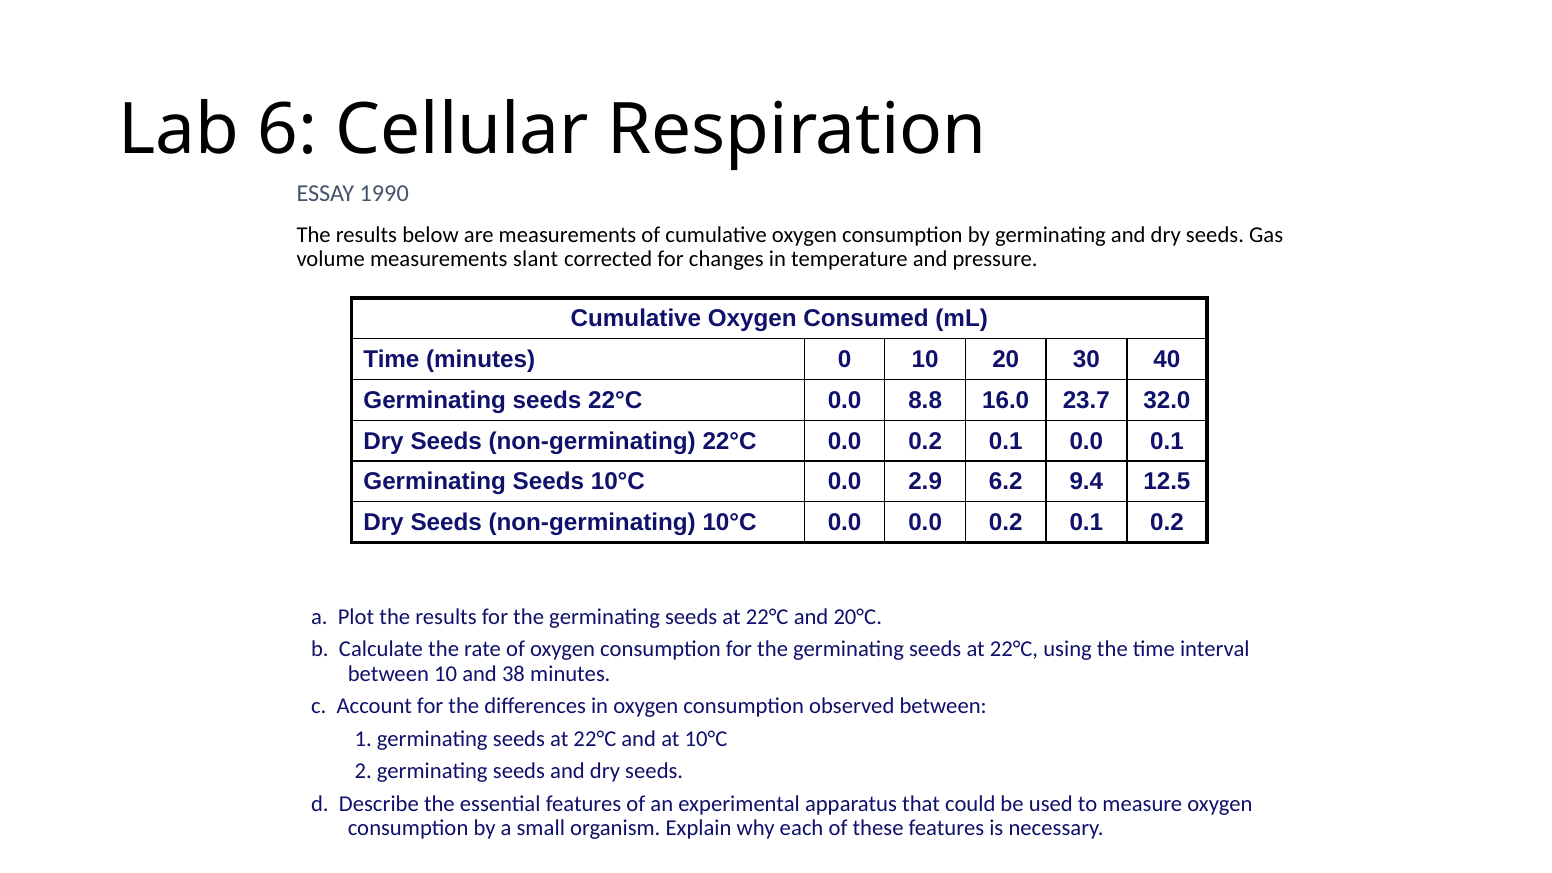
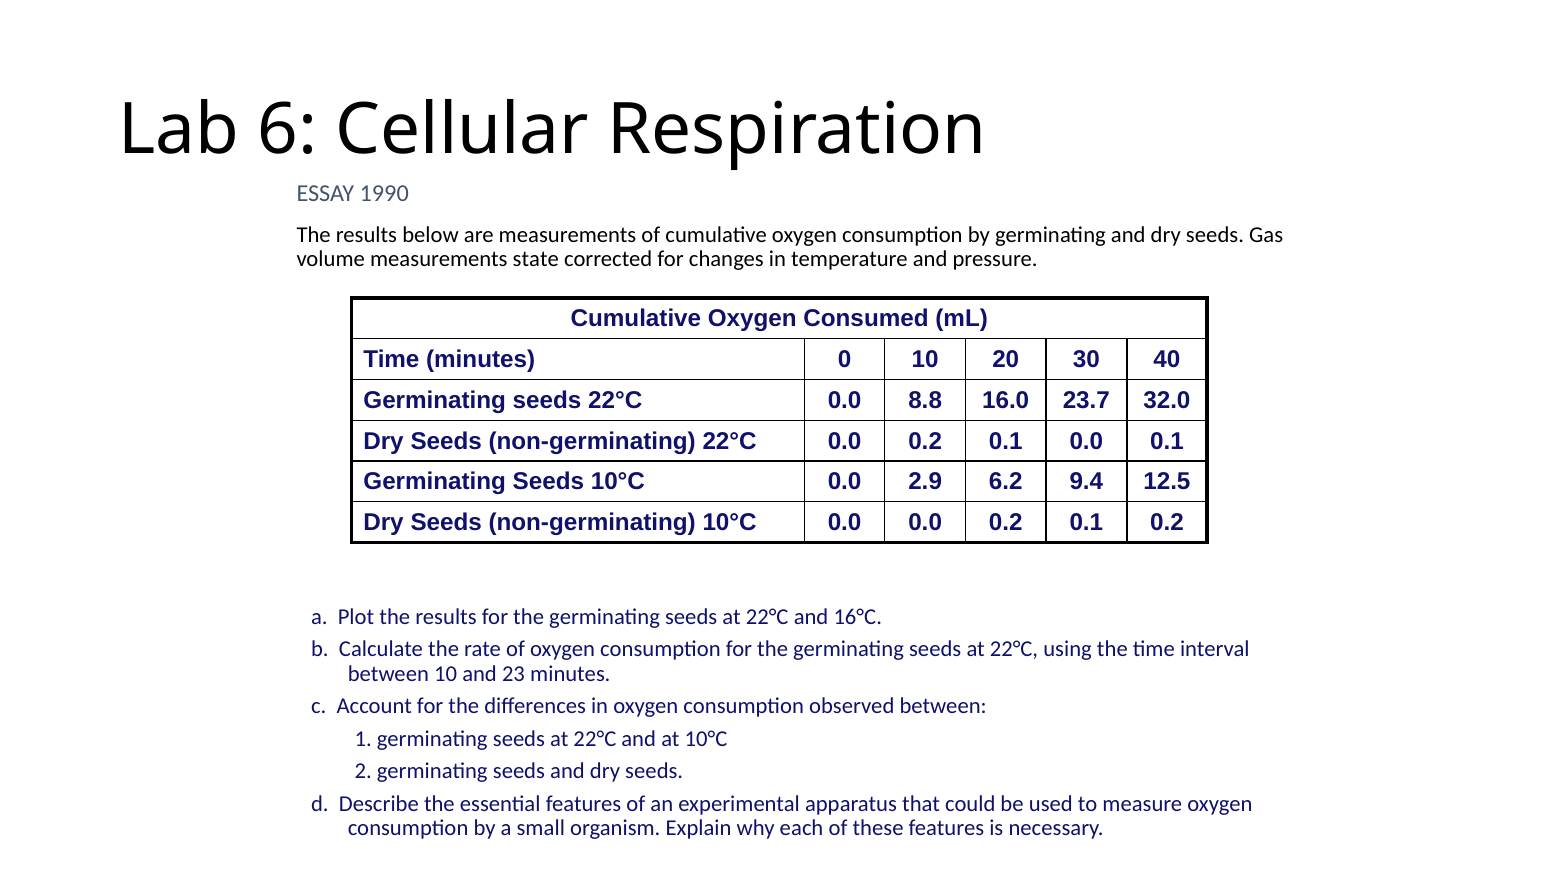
slant: slant -> state (536, 259)
20°C: 20°C -> 16°C (858, 617)
38: 38 -> 23 (513, 674)
